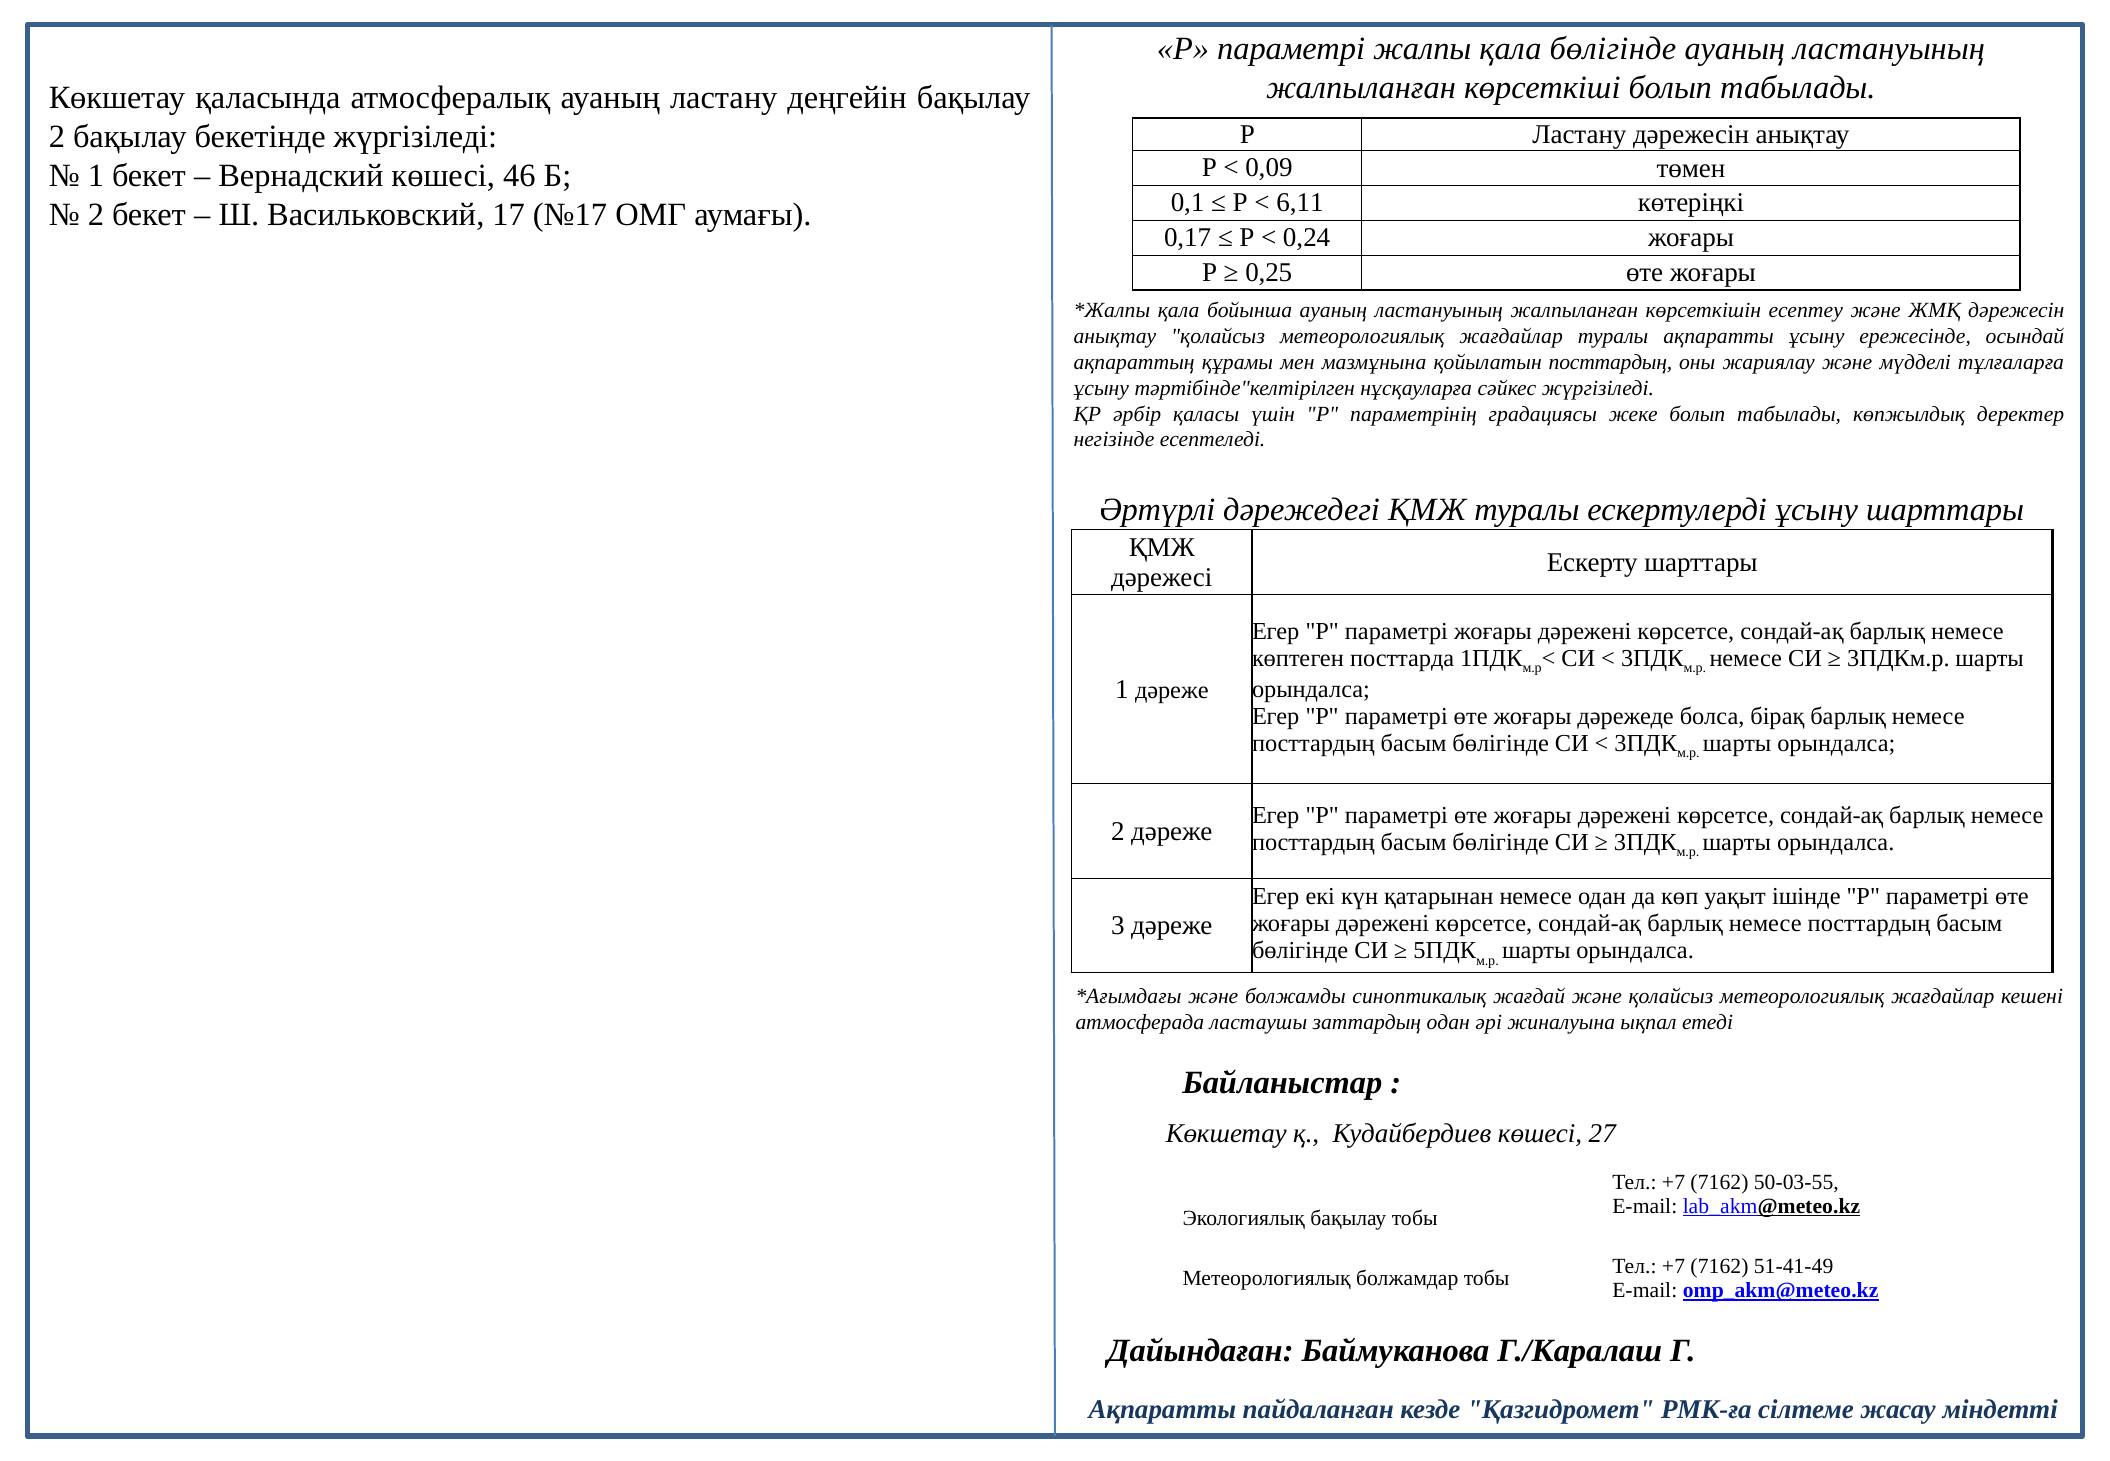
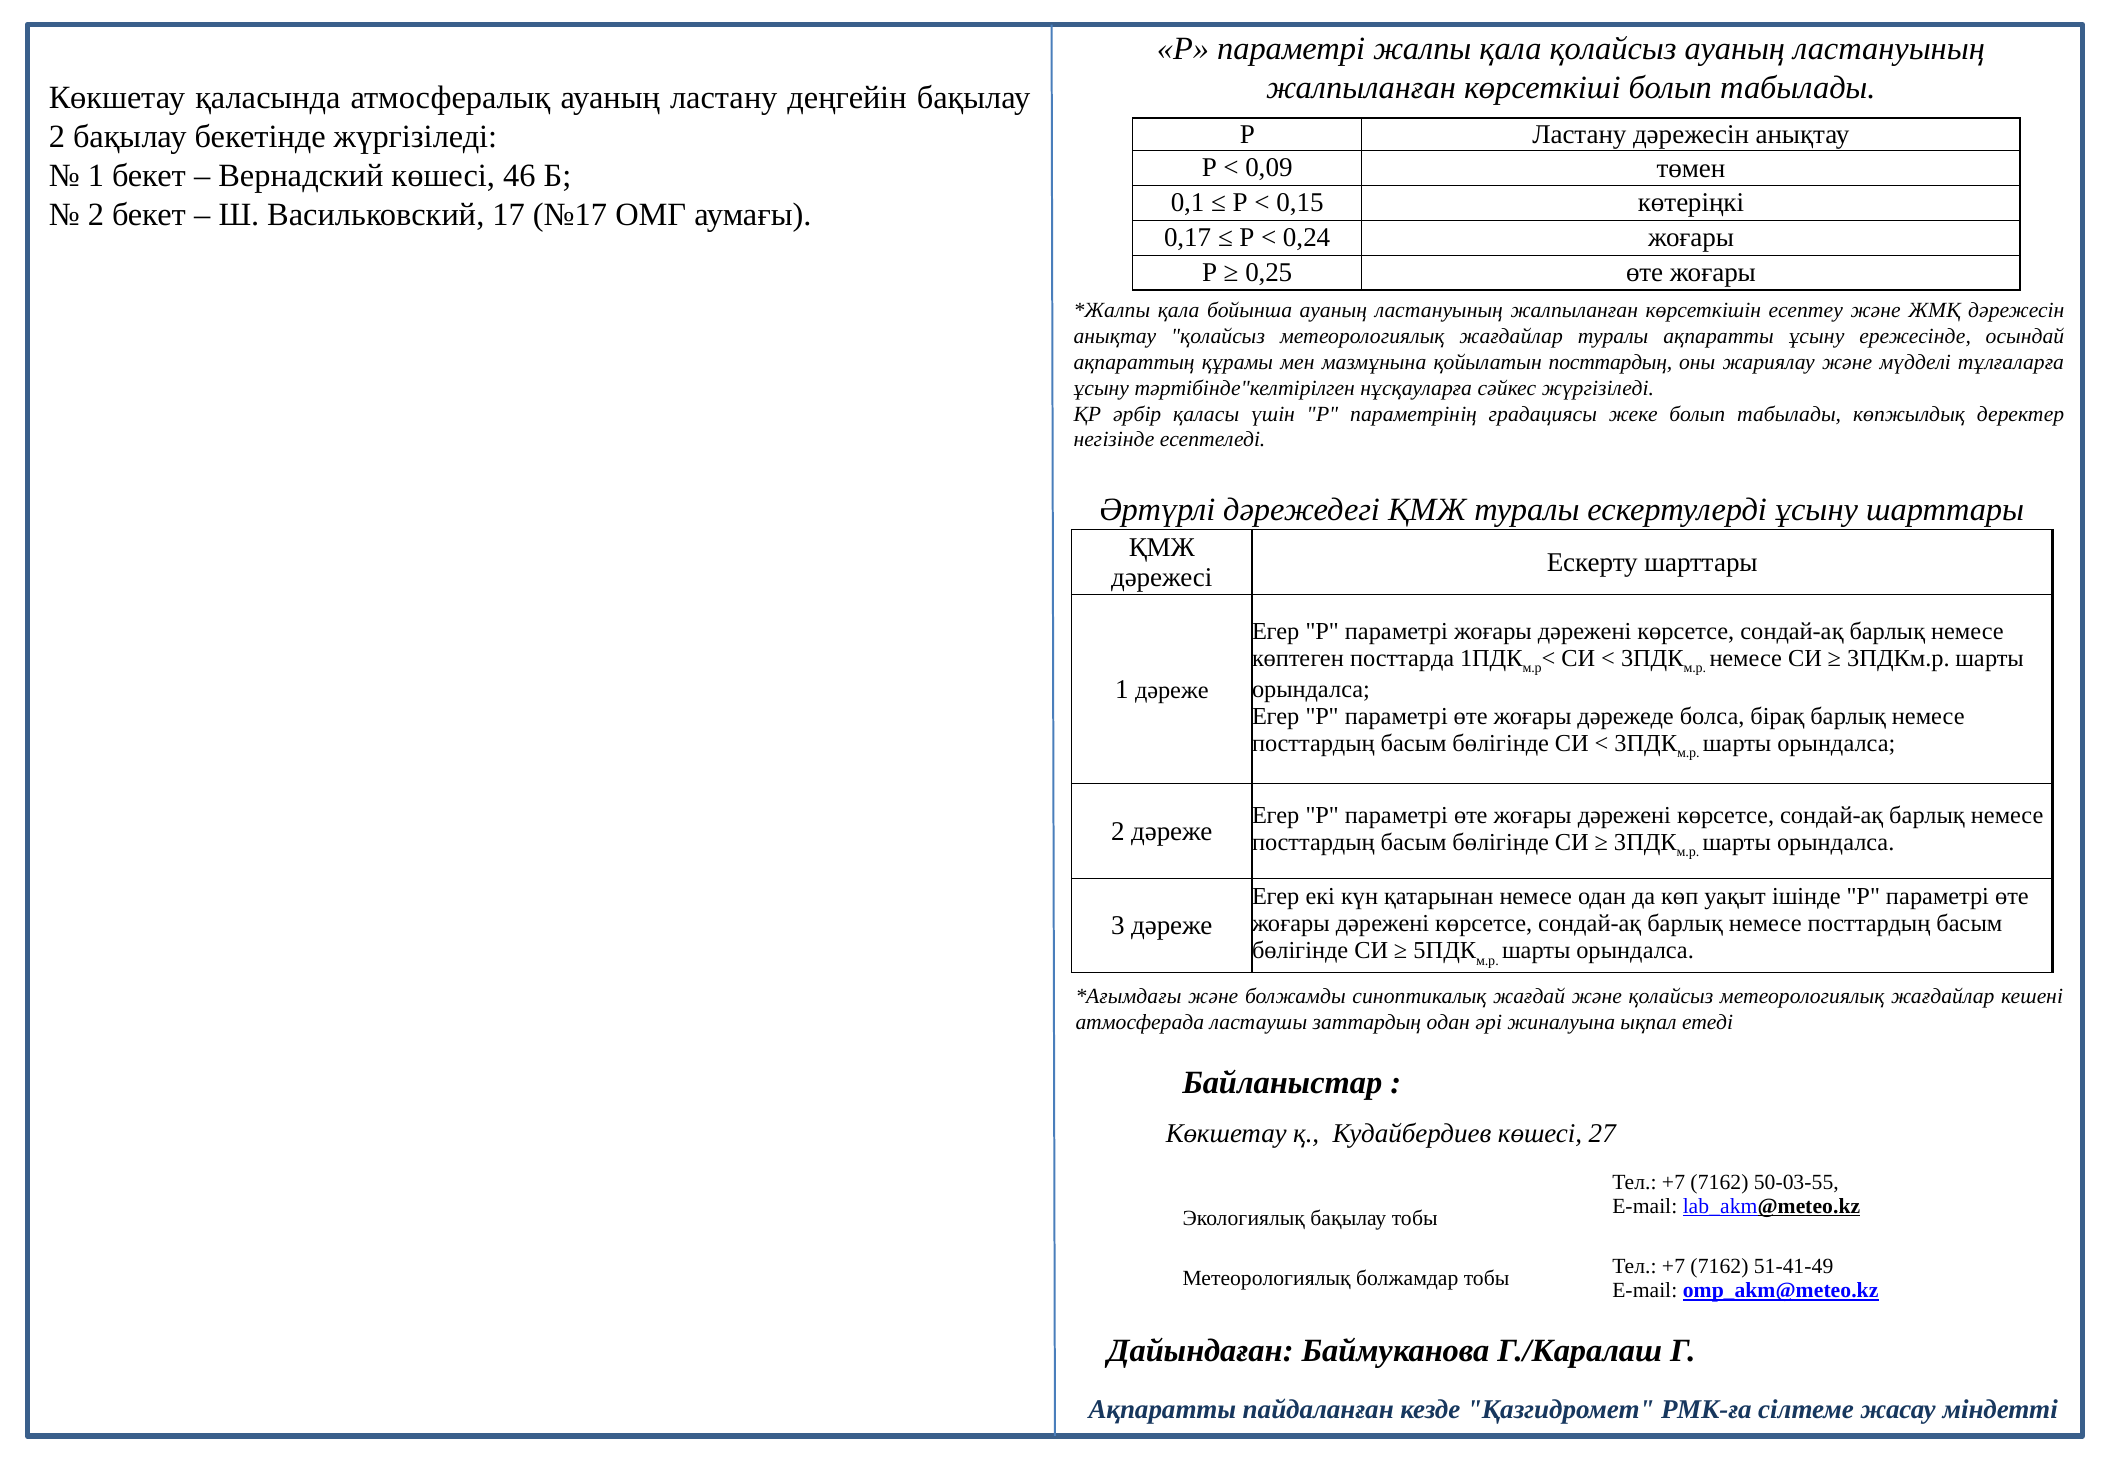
қала бөлігінде: бөлігінде -> қолайсыз (1613, 48)
6,11: 6,11 -> 0,15 (1300, 203)
